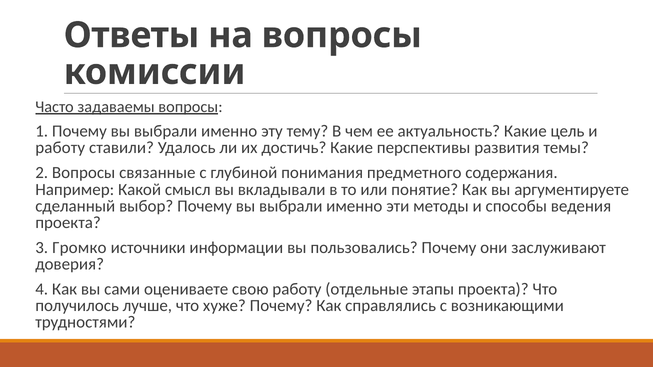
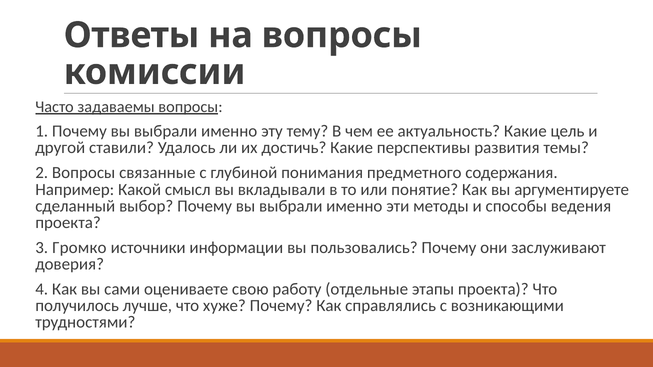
работу: работу -> другой (60, 148)
